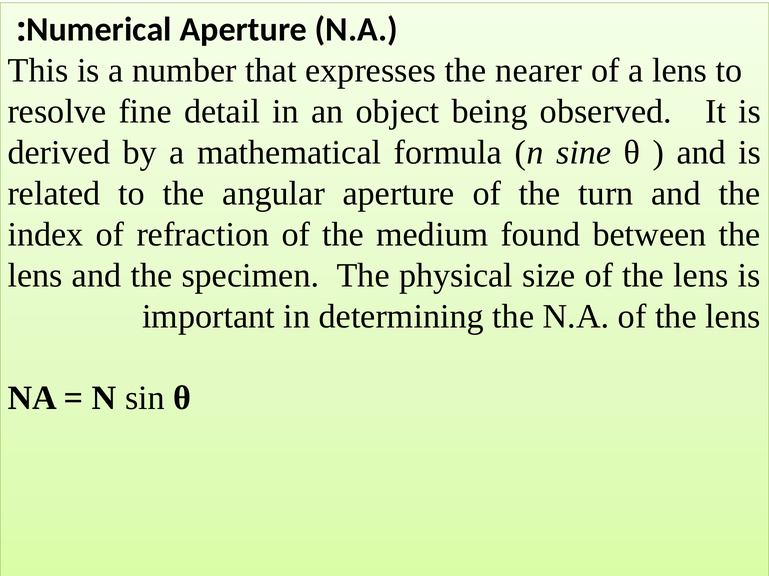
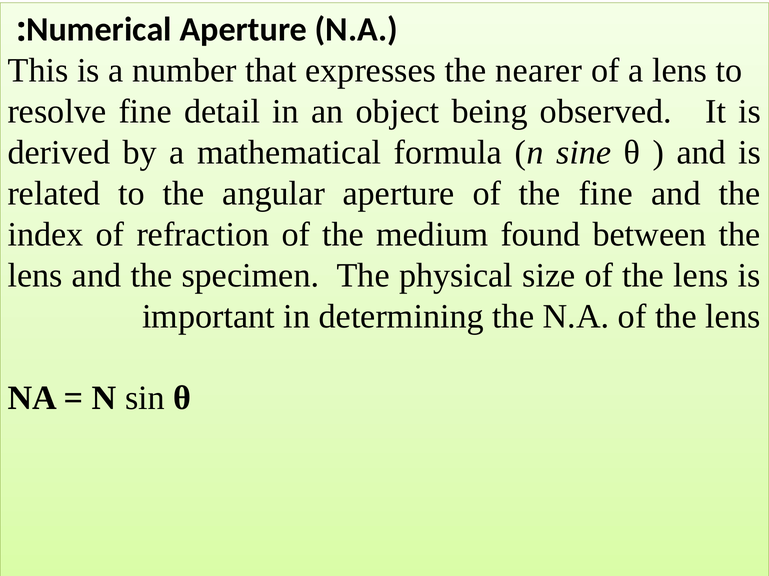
the turn: turn -> fine (606, 194)
